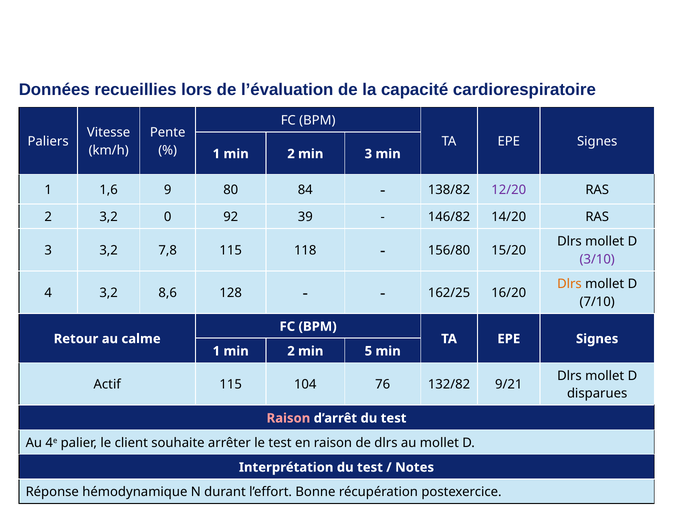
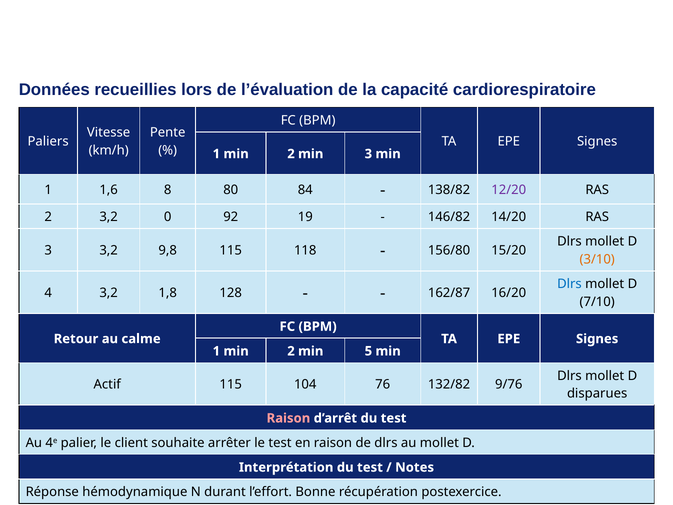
9: 9 -> 8 (168, 190)
39: 39 -> 19 (305, 217)
7,8: 7,8 -> 9,8 (168, 250)
3/10 colour: purple -> orange (597, 259)
Dlrs colour: orange -> blue (569, 284)
8,6: 8,6 -> 1,8 (168, 293)
162/25: 162/25 -> 162/87 (449, 293)
9/21: 9/21 -> 9/76 (509, 384)
